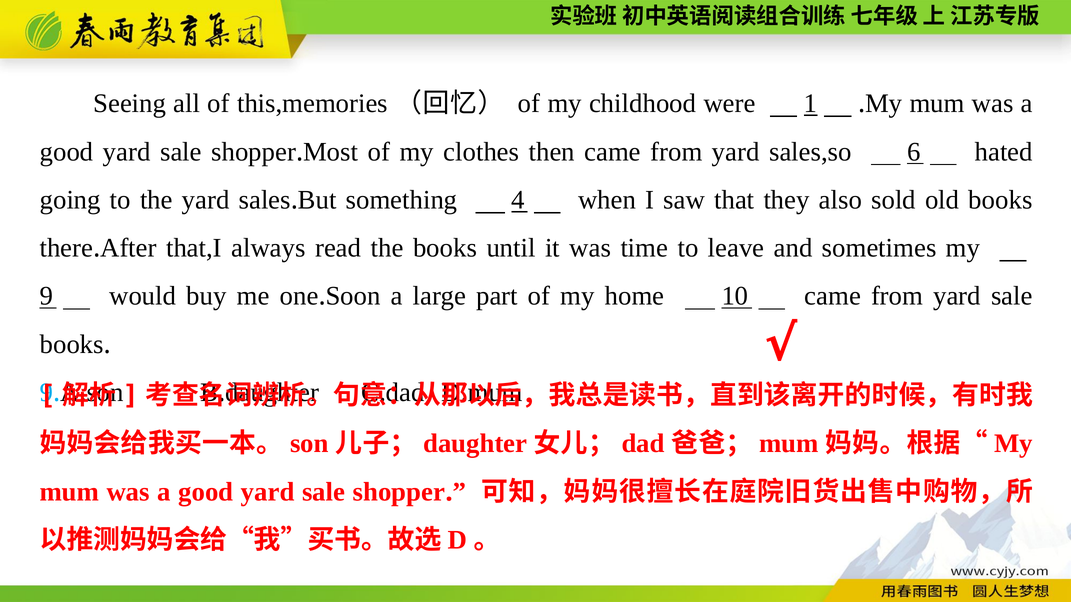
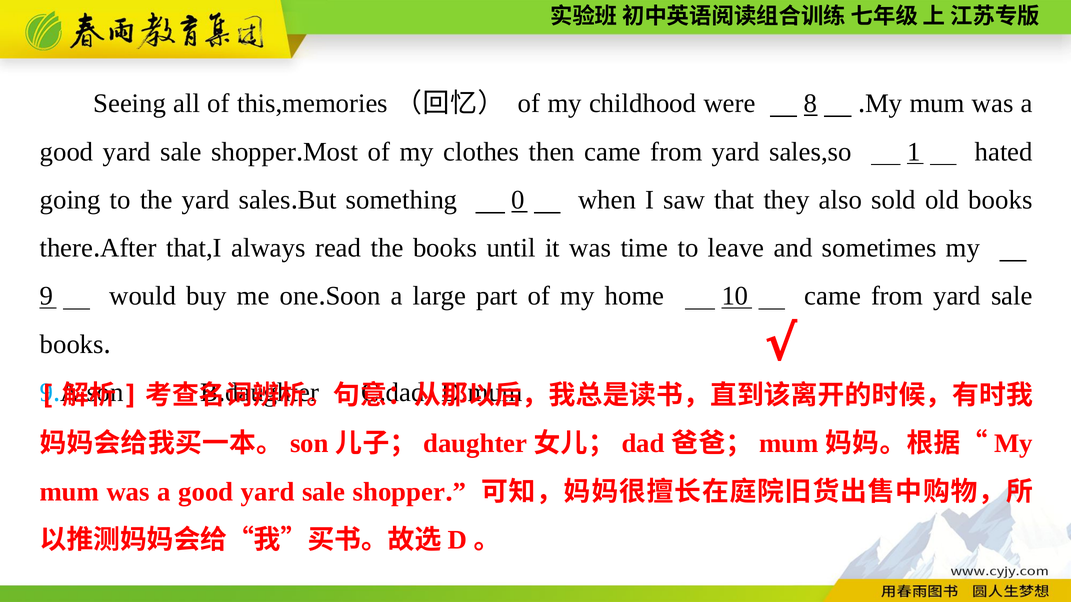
1: 1 -> 8 (810, 104)
6: 6 -> 1 (914, 152)
4: 4 -> 0 (518, 200)
